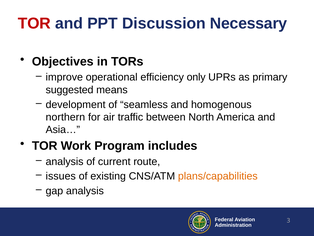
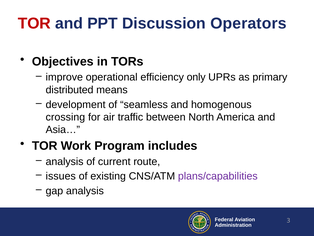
Necessary: Necessary -> Operators (248, 23)
suggested: suggested -> distributed (70, 90)
northern: northern -> crossing (65, 117)
plans/capabilities colour: orange -> purple (218, 176)
